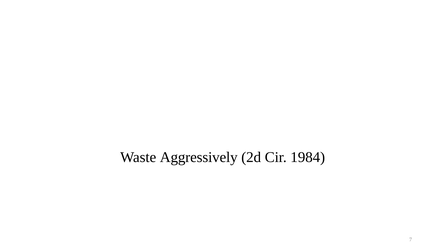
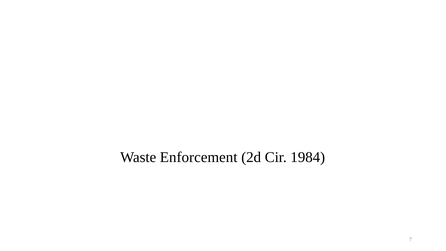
Aggressively: Aggressively -> Enforcement (199, 157)
